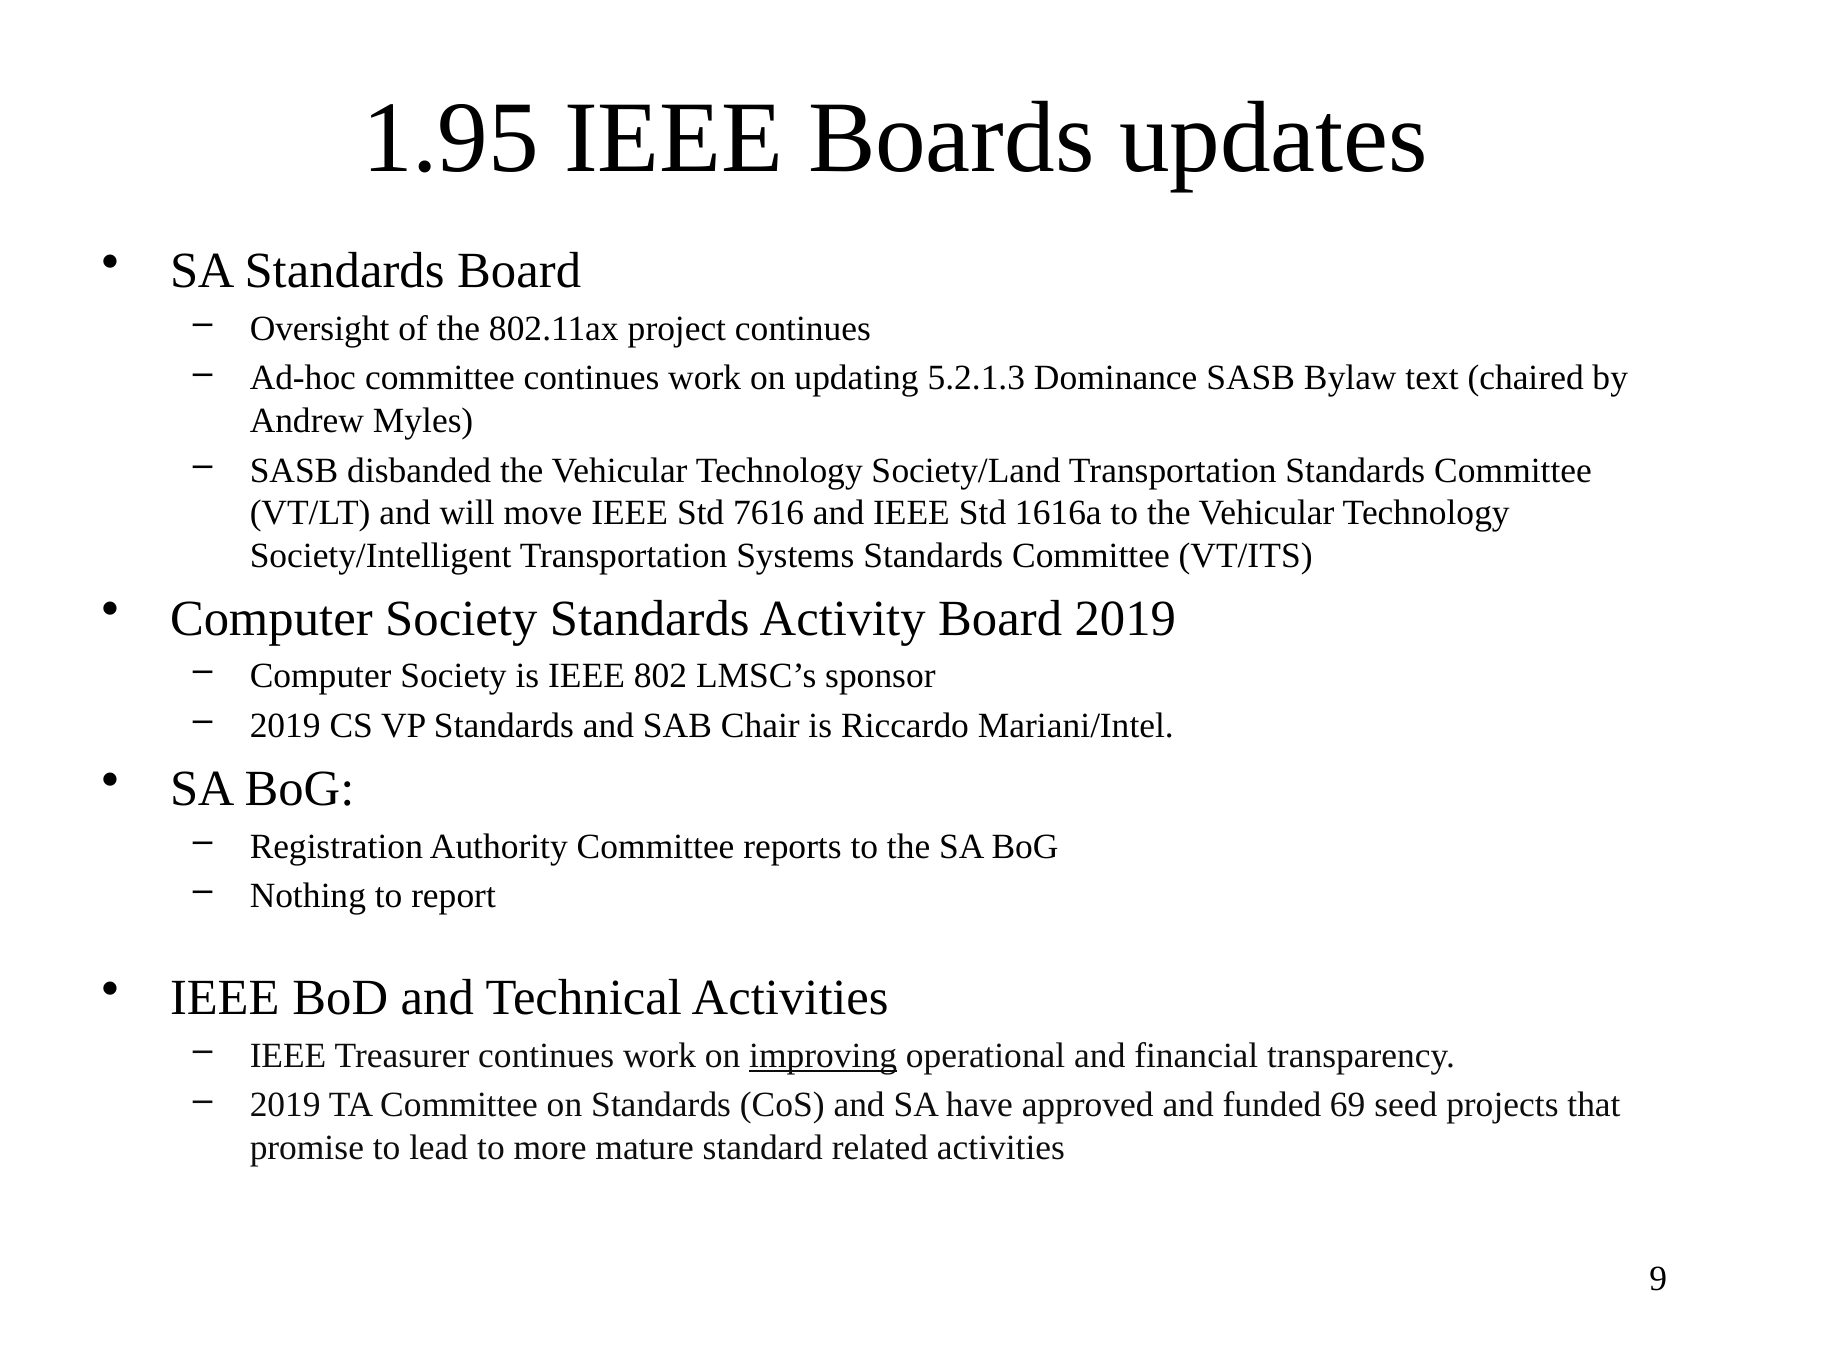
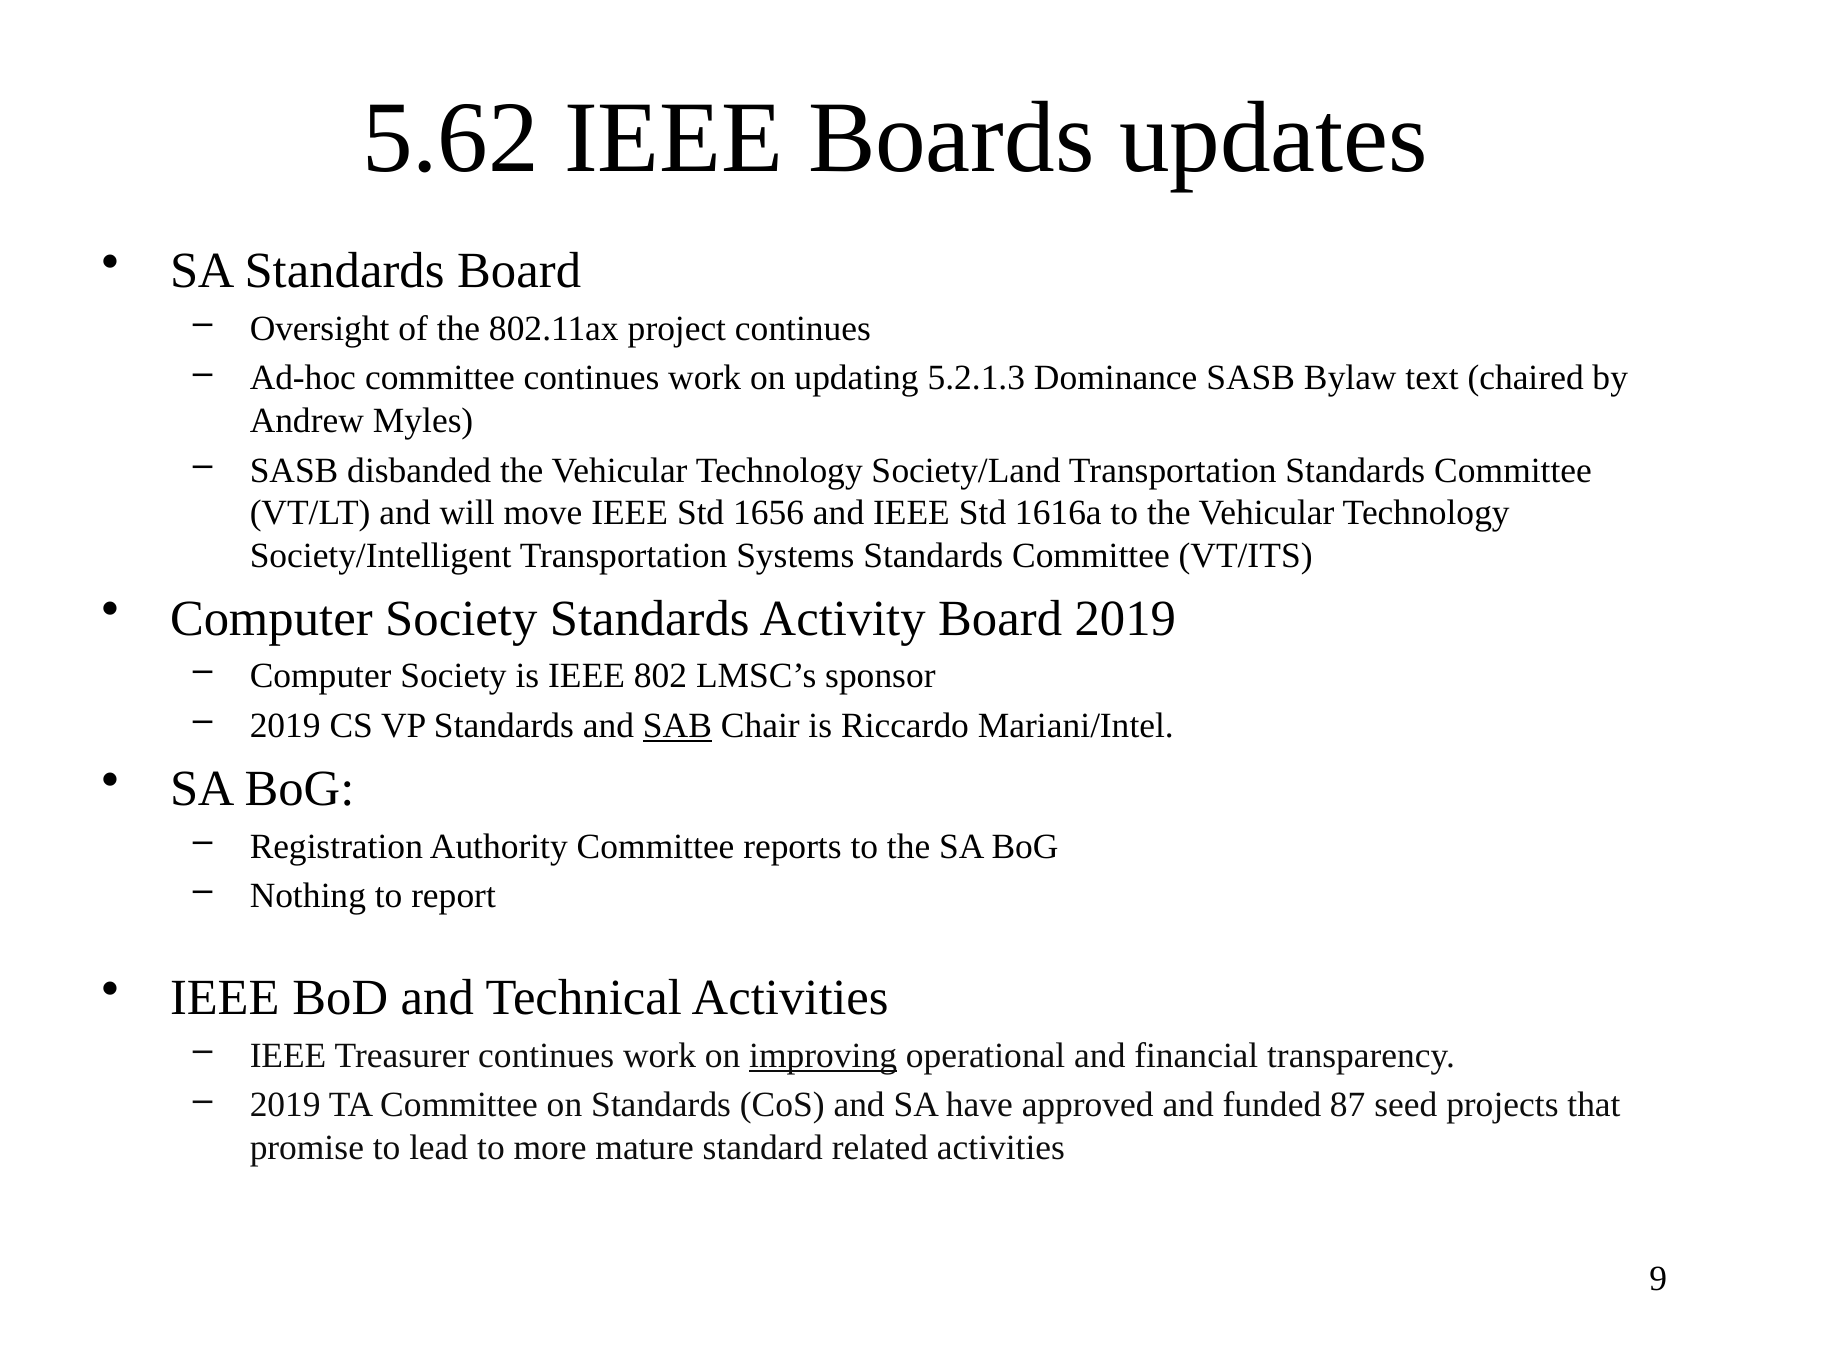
1.95: 1.95 -> 5.62 (451, 138)
7616: 7616 -> 1656 (769, 513)
SAB underline: none -> present (677, 726)
69: 69 -> 87 (1348, 1105)
